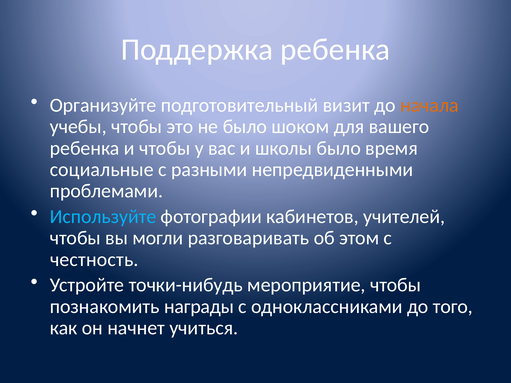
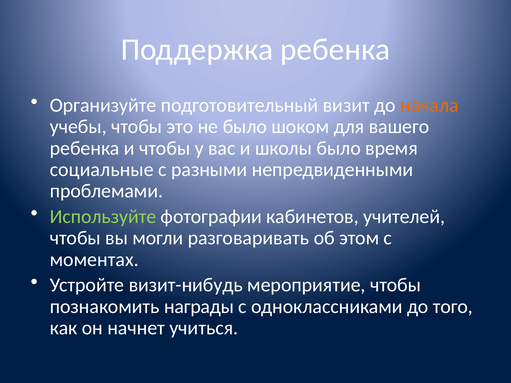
Используйте colour: light blue -> light green (103, 217)
честность: честность -> моментах (94, 260)
точки-нибудь: точки-нибудь -> визит-нибудь (186, 285)
